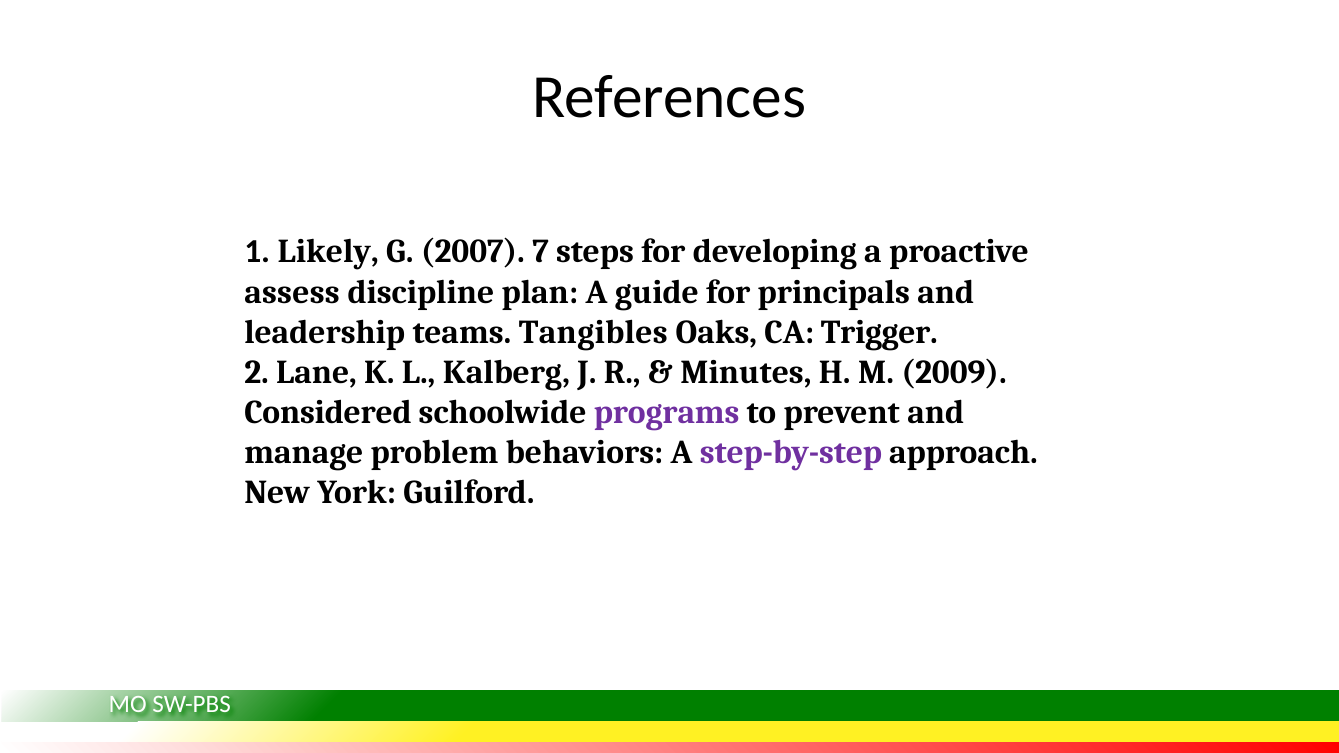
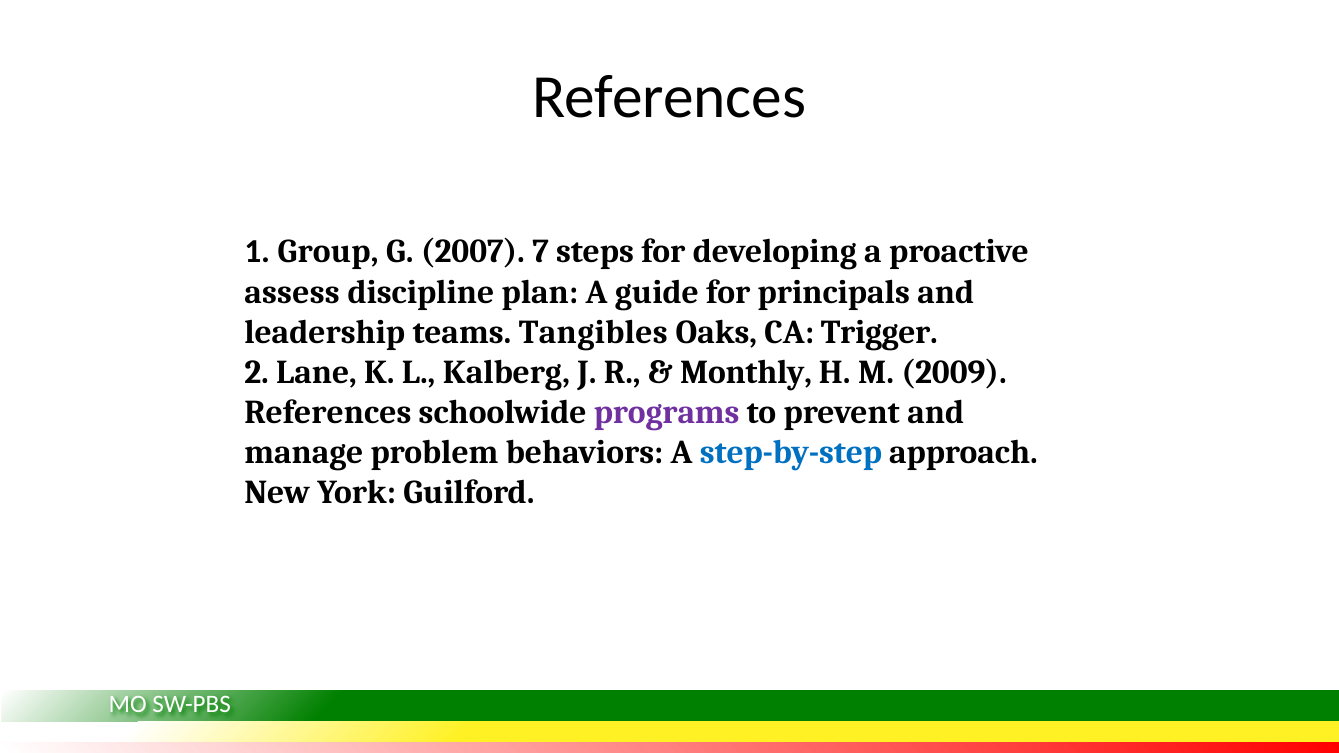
Likely: Likely -> Group (328, 252)
Minutes: Minutes -> Monthly (746, 372)
Considered: Considered -> References (328, 413)
step-by-step colour: purple -> blue (791, 453)
